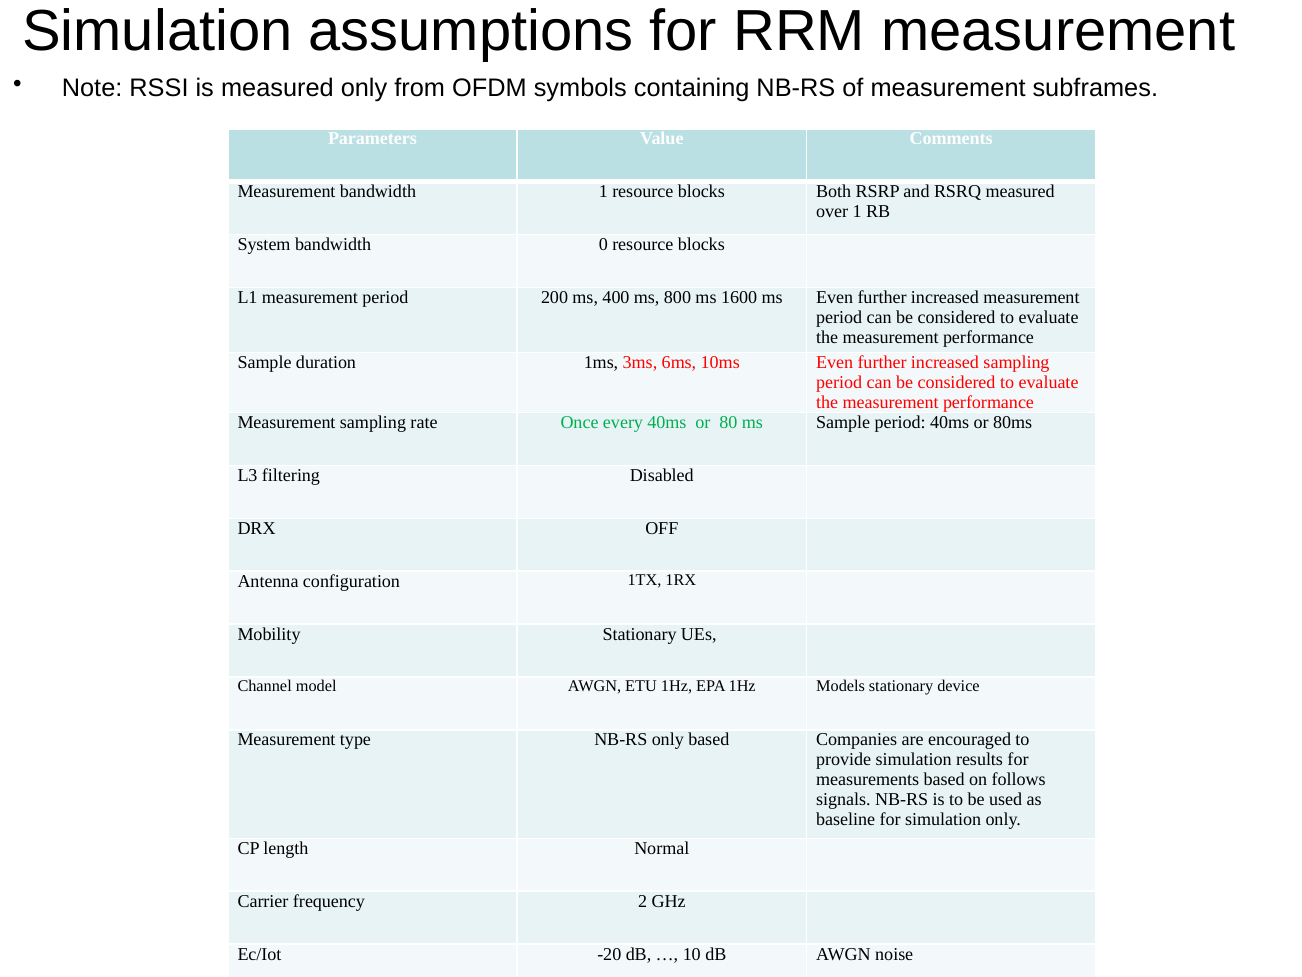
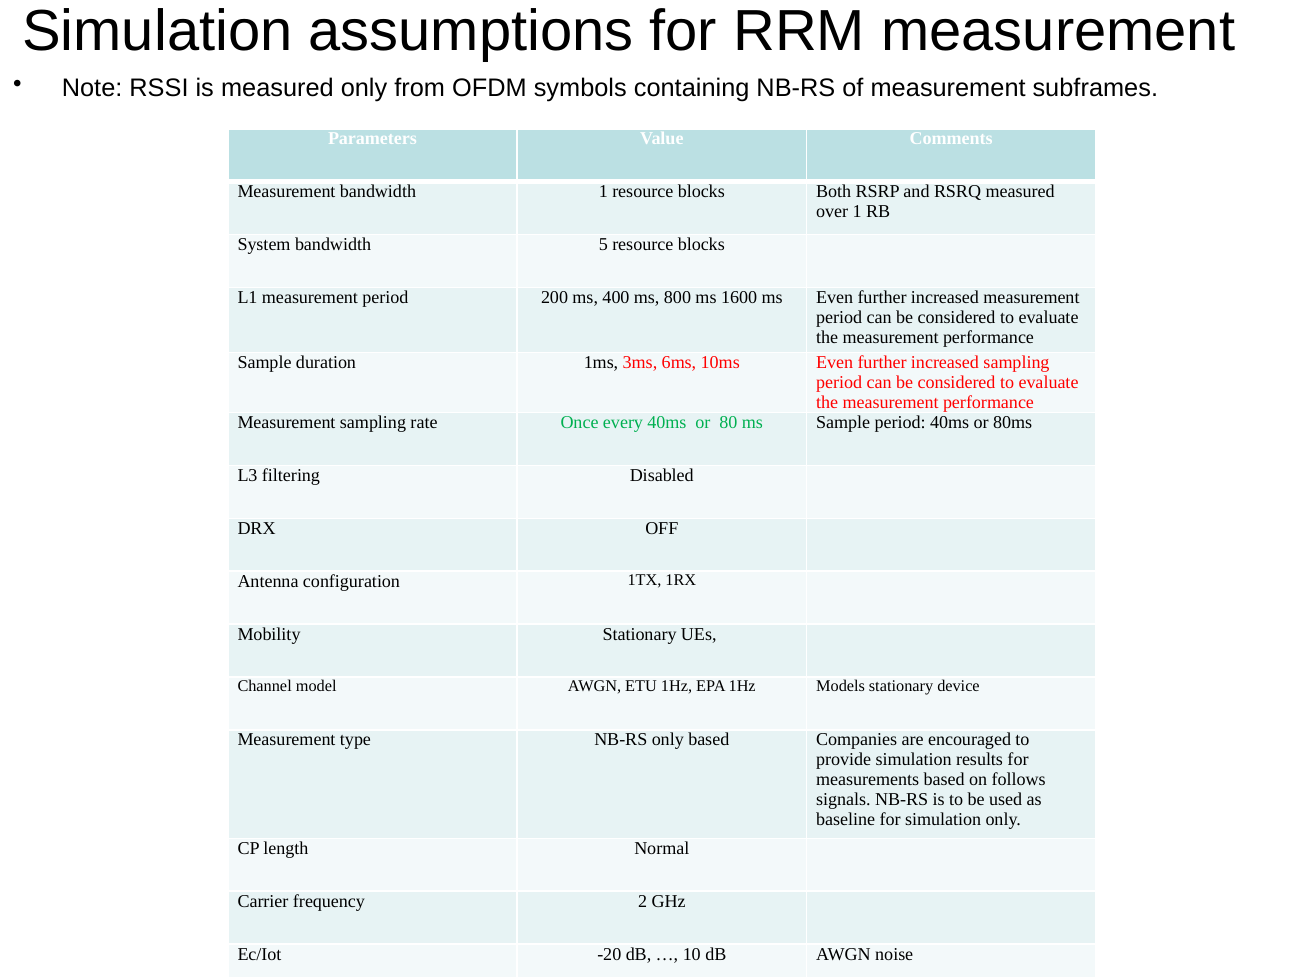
0: 0 -> 5 (603, 245)
